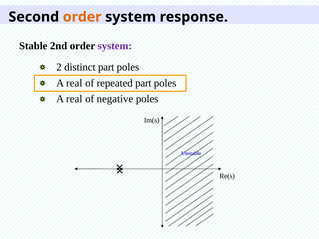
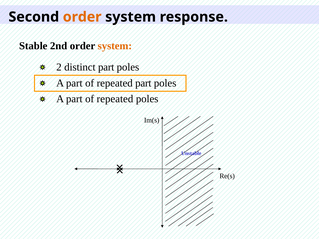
system colour: purple -> orange (115, 46)
real: real -> part (74, 83)
real: real -> part (74, 99)
negative: negative -> repeated (115, 99)
